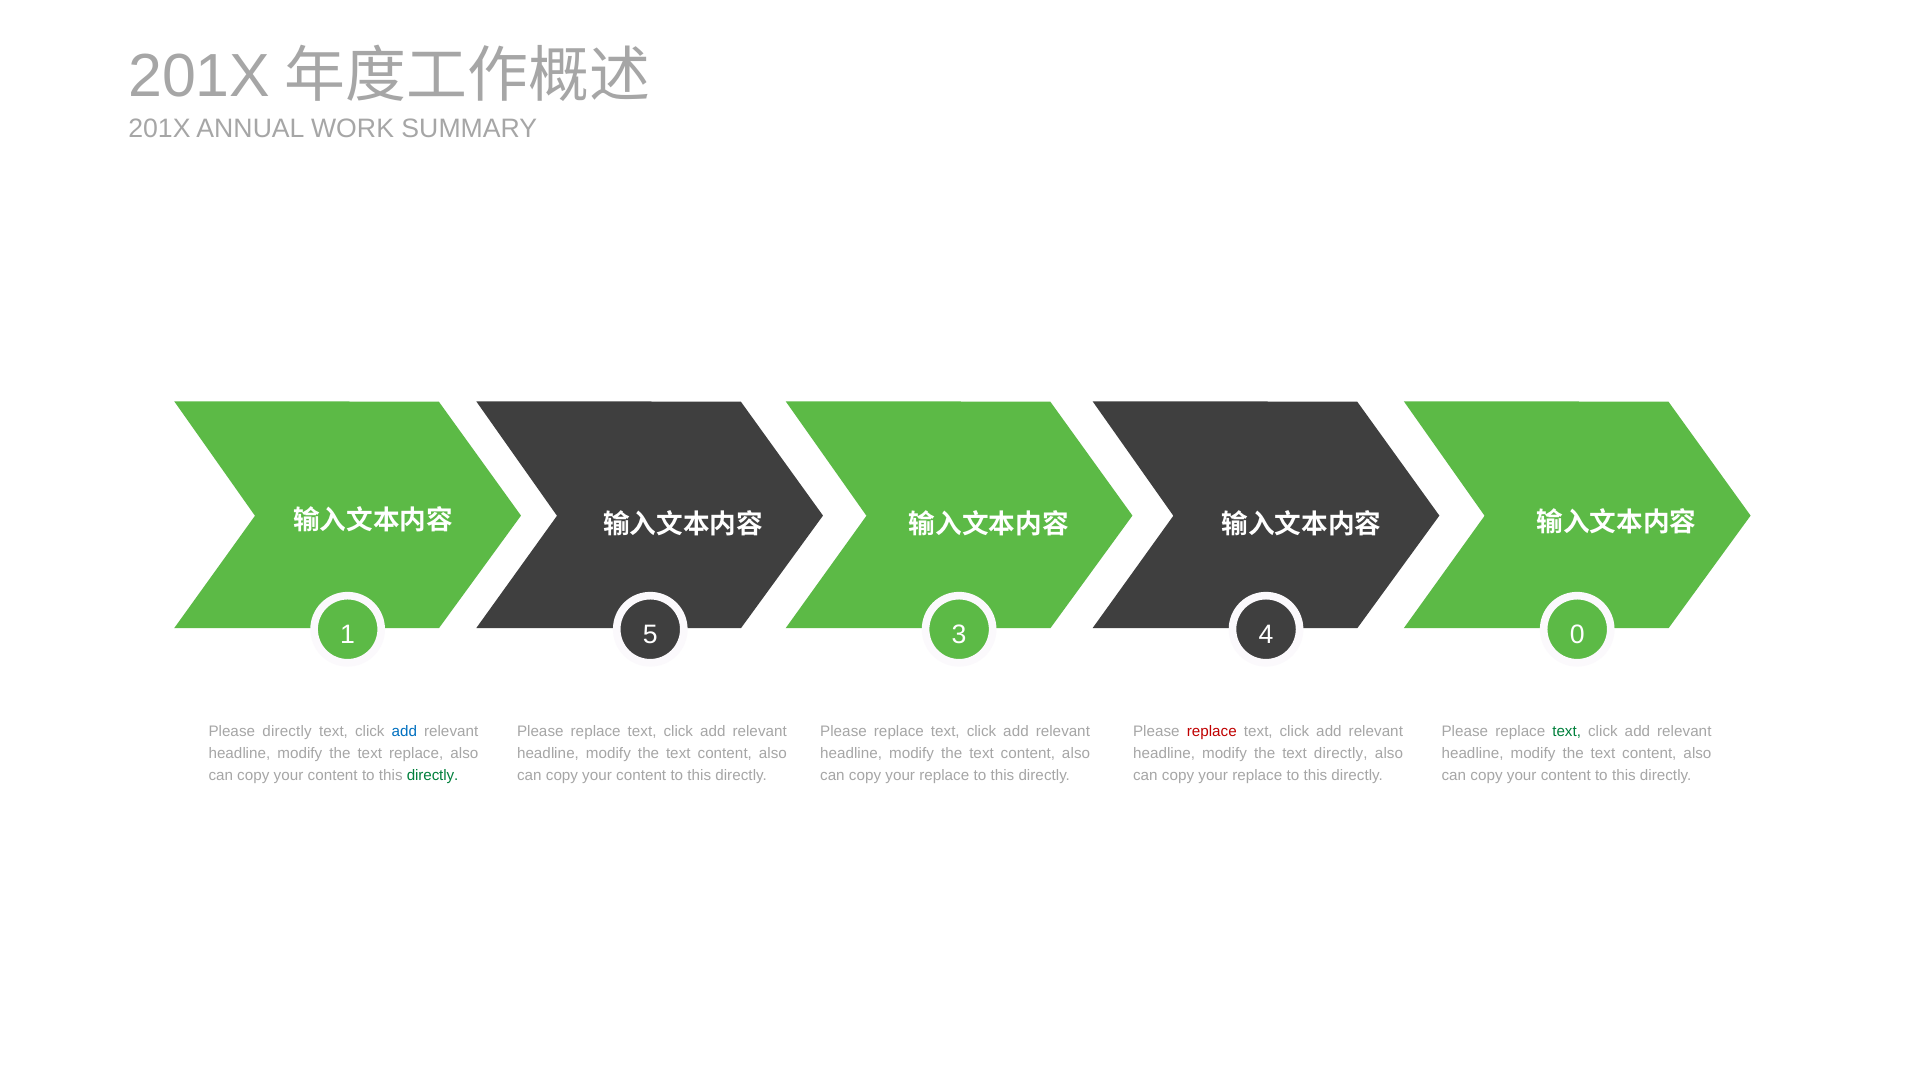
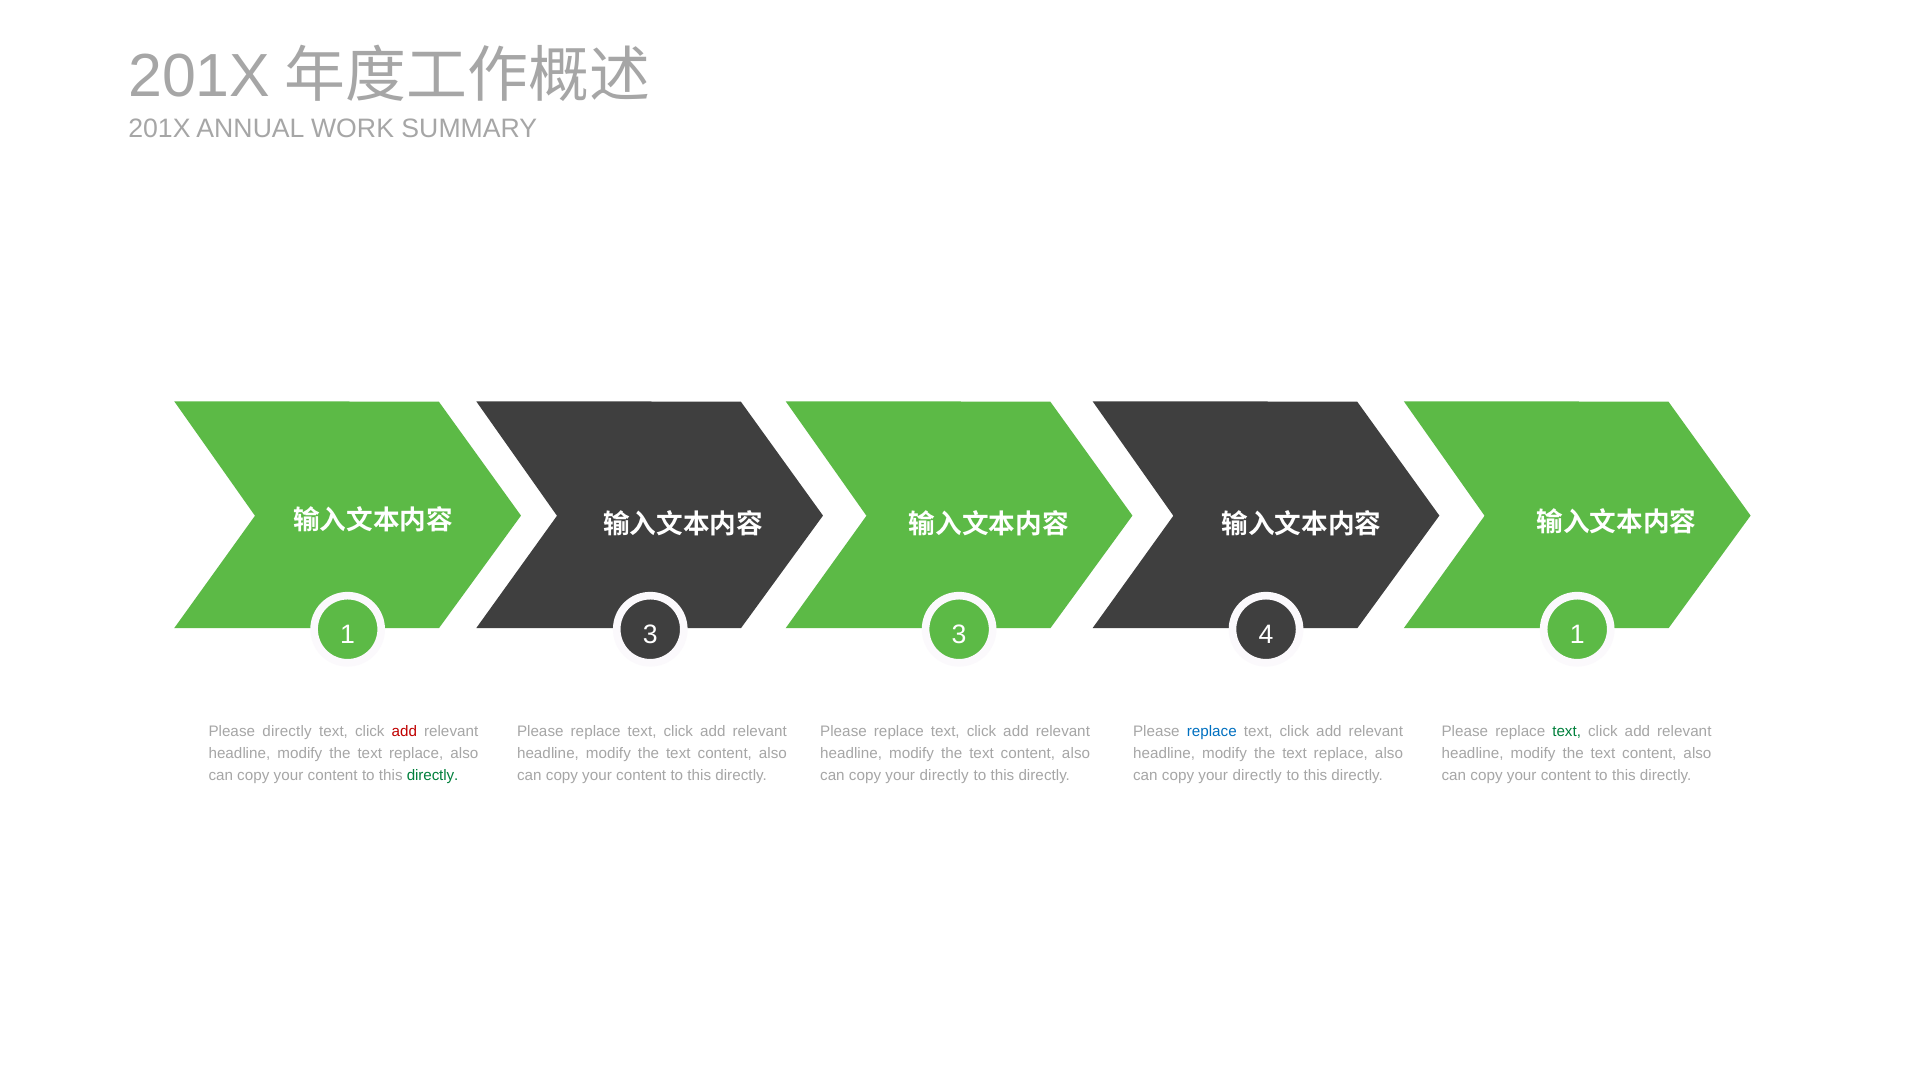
1 5: 5 -> 3 (650, 634)
4 0: 0 -> 1 (1577, 634)
add colour: blue -> red (404, 731)
replace colour: red -> blue (1212, 731)
directly: directly -> replace (1341, 753)
replace: replace -> directly (944, 775)
replace: replace -> directly (1257, 775)
